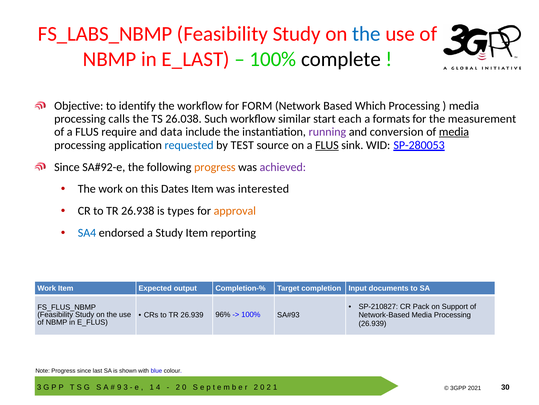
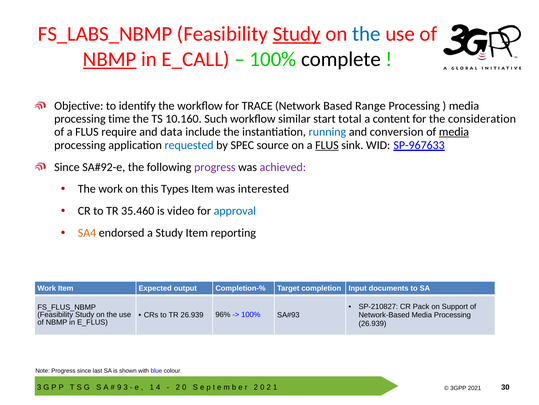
Study underline: none -> present (297, 34)
NBMP underline: none -> present (110, 59)
E_LAST: E_LAST -> E_CALL (196, 59)
FORM: FORM -> TRACE (257, 106)
Which: Which -> Range (370, 106)
calls: calls -> time (119, 119)
26.038: 26.038 -> 10.160 (184, 119)
each: each -> total (350, 119)
formats: formats -> content (391, 119)
measurement: measurement -> consideration (482, 119)
running colour: purple -> blue (327, 132)
TEST: TEST -> SPEC (242, 145)
SP-280053: SP-280053 -> SP-967633 (419, 145)
progress colour: orange -> purple (215, 167)
Dates: Dates -> Types (175, 189)
26.938: 26.938 -> 35.460 (138, 211)
types: types -> video (181, 211)
approval colour: orange -> blue (235, 211)
SA4 colour: blue -> orange (87, 232)
